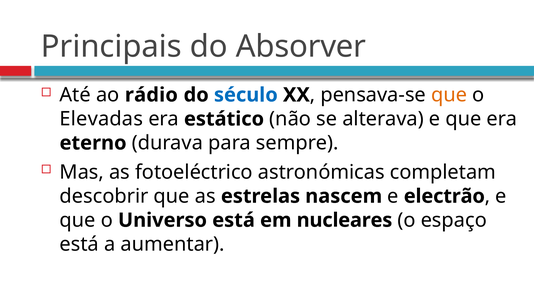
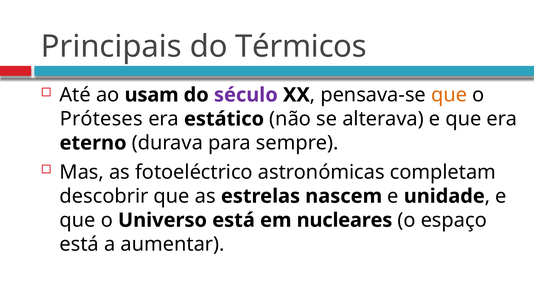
Absorver: Absorver -> Térmicos (301, 46)
rádio: rádio -> usam (152, 95)
século colour: blue -> purple (246, 95)
Elevadas: Elevadas -> Próteses (101, 119)
electrão: electrão -> unidade (444, 196)
